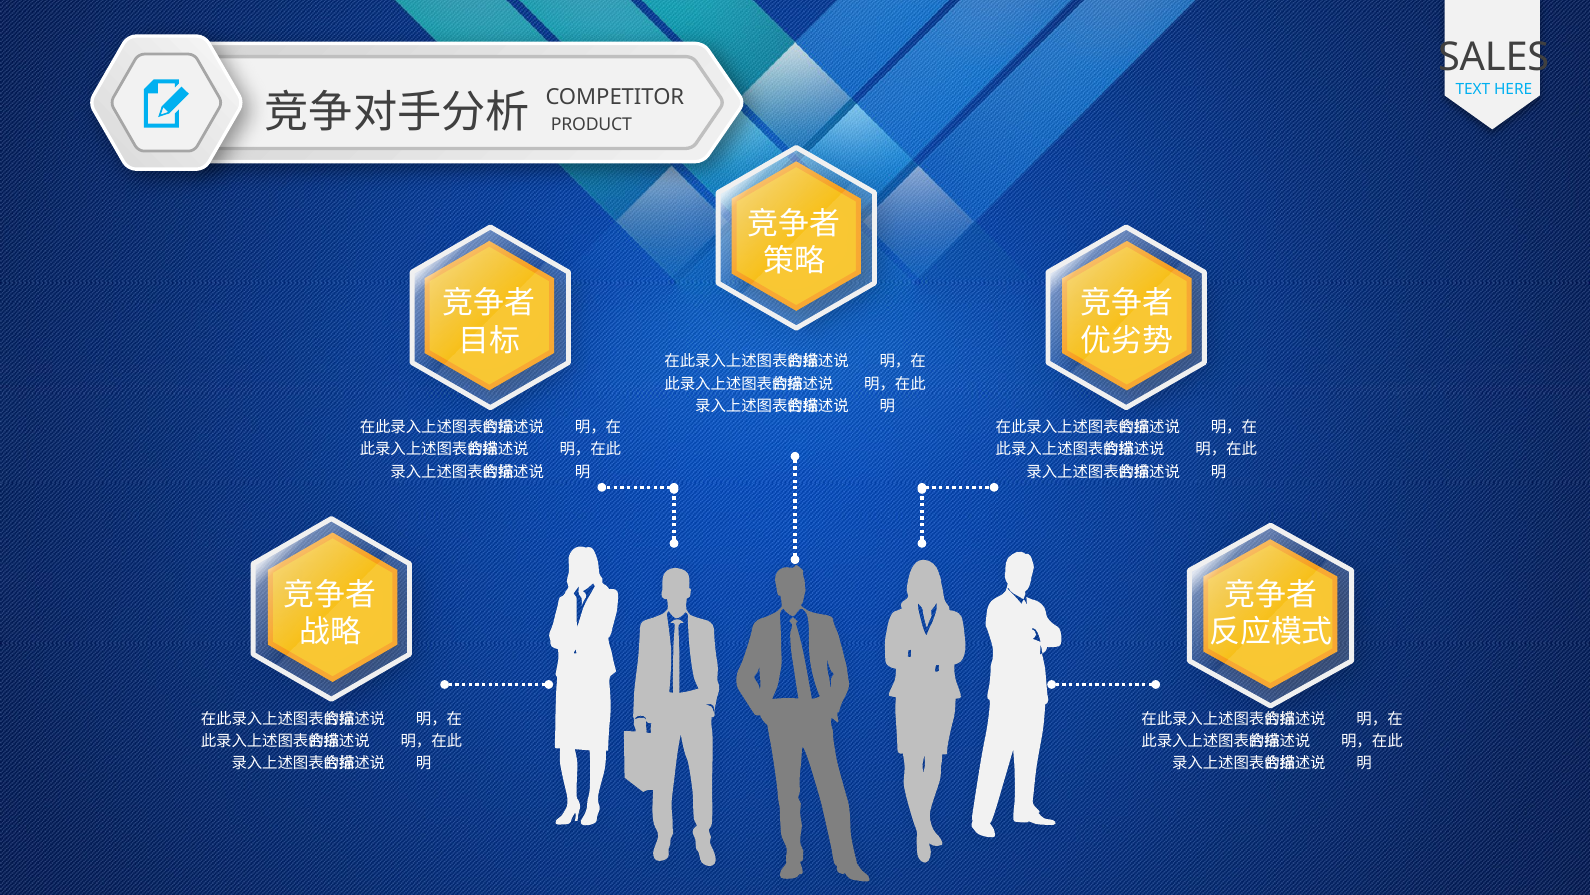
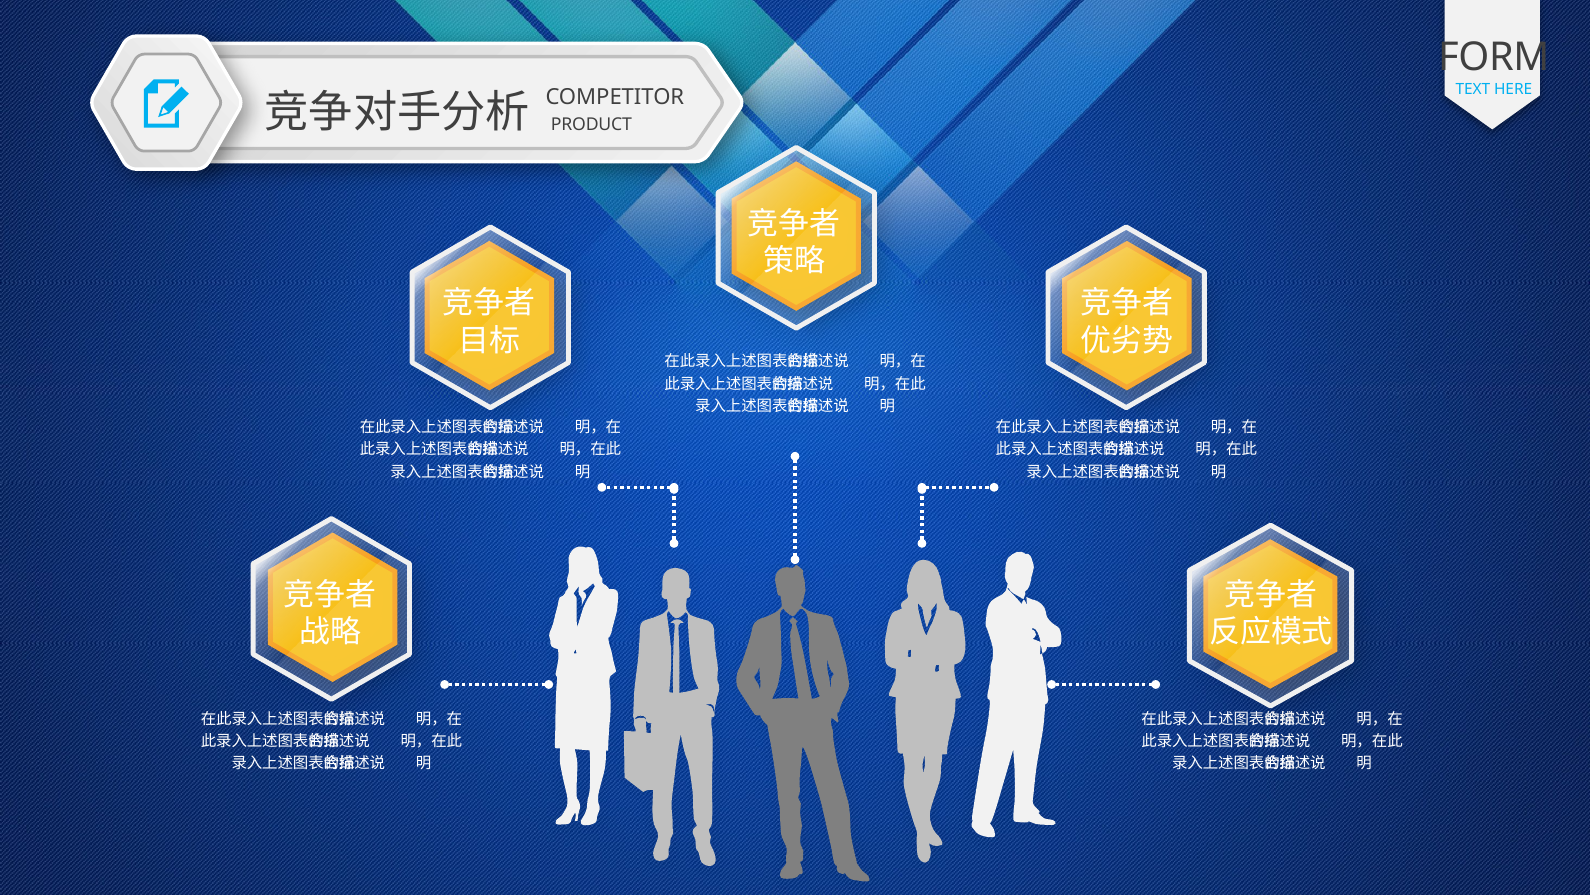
SALES: SALES -> FORM (1494, 58)
